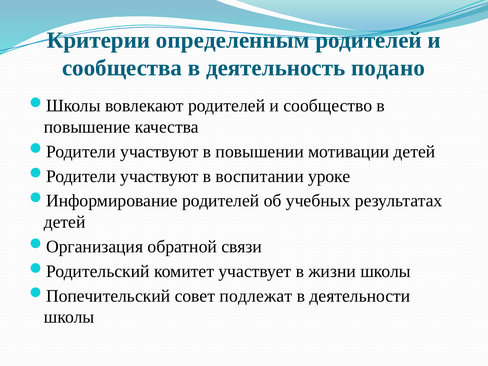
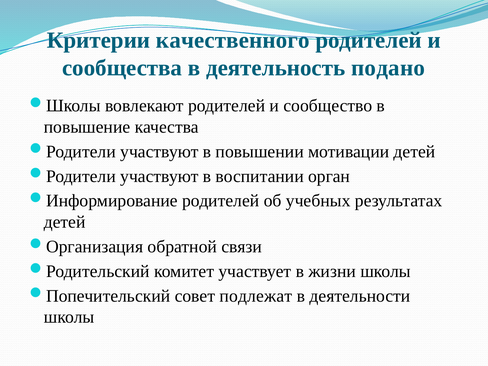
определенным: определенным -> качественного (233, 40)
уроке: уроке -> орган (329, 176)
